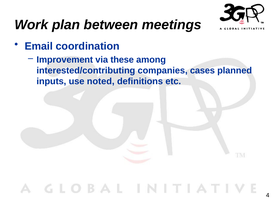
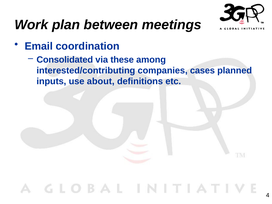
Improvement: Improvement -> Consolidated (65, 60)
noted: noted -> about (101, 81)
